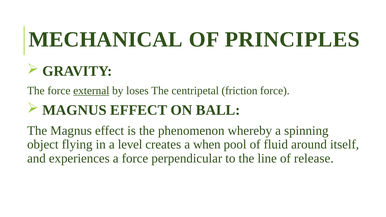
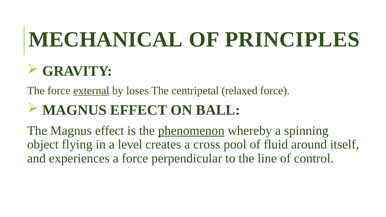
friction: friction -> relaxed (240, 91)
phenomenon underline: none -> present (191, 131)
when: when -> cross (207, 145)
release: release -> control (314, 158)
